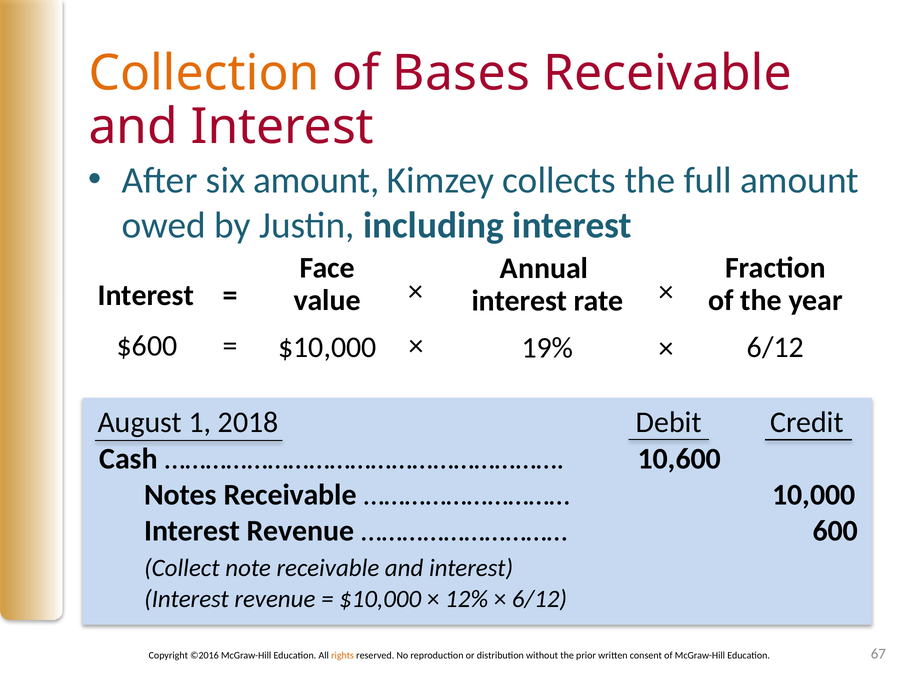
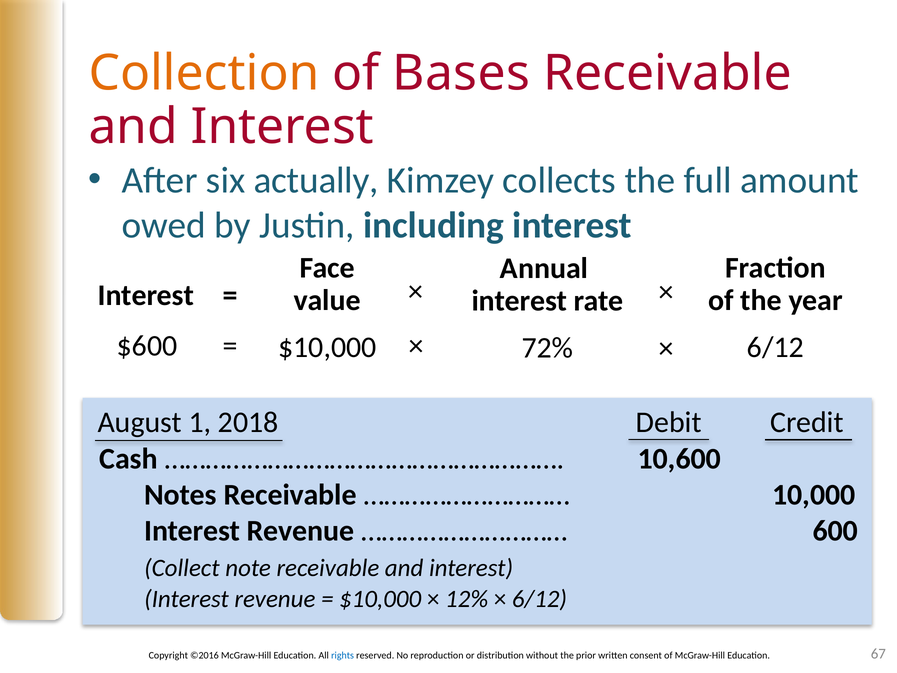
six amount: amount -> actually (316, 180)
19%: 19% -> 72% (547, 348)
rights colour: orange -> blue (343, 655)
